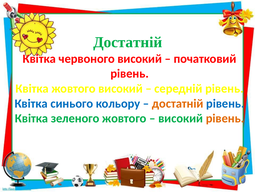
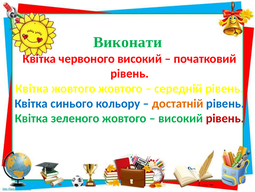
Достатній: Достатній -> Виконати (128, 42)
жовтого високий: високий -> жовтого (120, 88)
рівень colour: orange -> red (225, 118)
